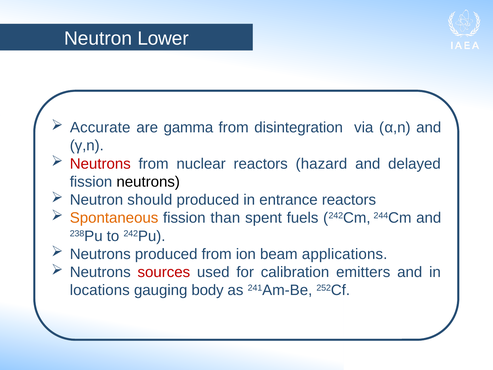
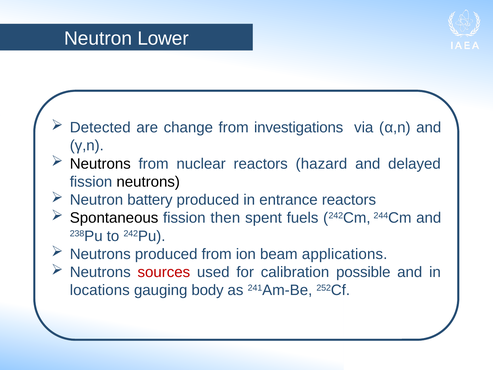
Accurate: Accurate -> Detected (100, 127)
gamma: gamma -> change (188, 127)
disintegration: disintegration -> investigations (299, 127)
Neutrons colour: red -> black (100, 164)
should: should -> battery (150, 200)
Spontaneous colour: orange -> black (114, 218)
than: than -> then (225, 218)
emitters: emitters -> possible (363, 272)
